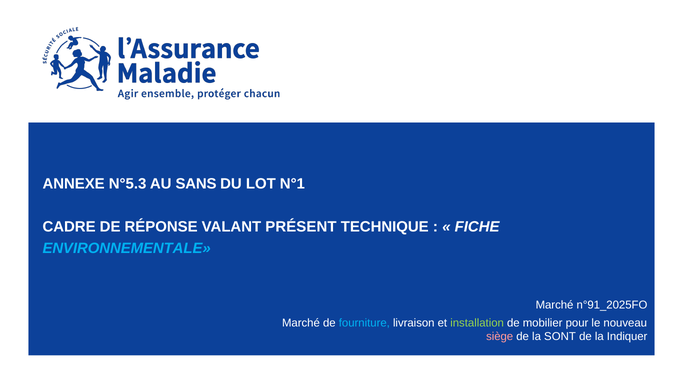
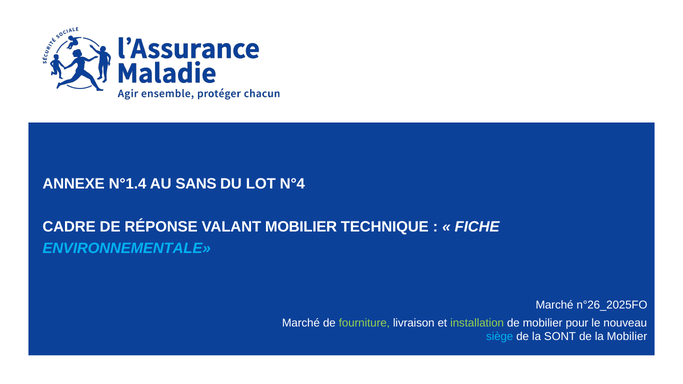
N°5.3: N°5.3 -> N°1.4 (128, 184)
N°1: N°1 -> N°4 (292, 184)
VALANT PRÉSENT: PRÉSENT -> MOBILIER (301, 227)
n°91_2025FO: n°91_2025FO -> n°26_2025FO (612, 305)
fourniture colour: light blue -> light green (364, 323)
siège colour: pink -> light blue (500, 337)
la Indiquer: Indiquer -> Mobilier (627, 337)
